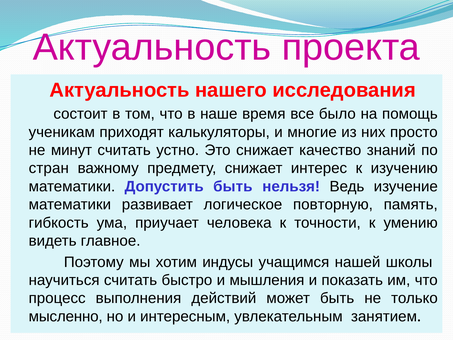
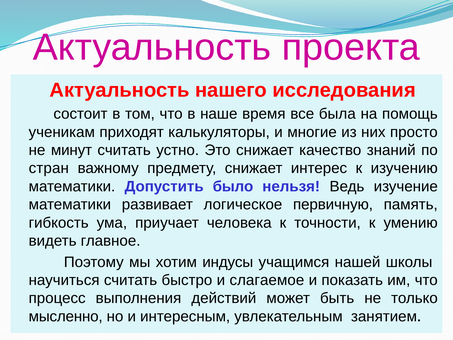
было: было -> была (337, 114)
Допустить быть: быть -> было (233, 186)
повторную: повторную -> первичную (333, 204)
мышления: мышления -> слагаемое (267, 280)
